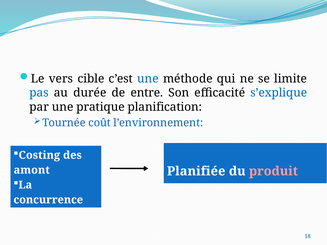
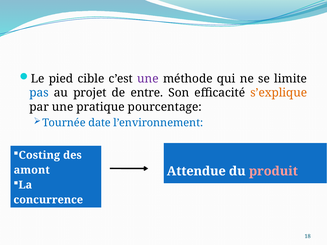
vers: vers -> pied (61, 79)
une colour: blue -> purple (148, 79)
durée: durée -> projet (90, 93)
s’explique colour: blue -> orange (279, 93)
planification: planification -> pourcentage (165, 107)
coût: coût -> date (100, 123)
Planifiée: Planifiée -> Attendue (196, 171)
